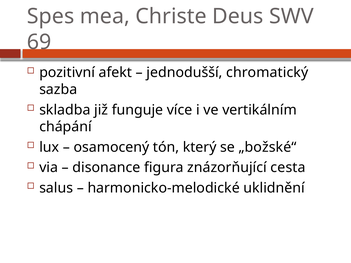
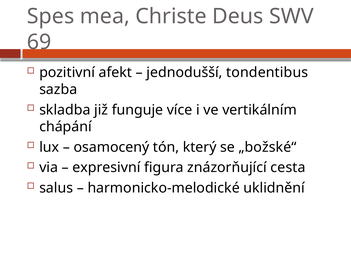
chromatický: chromatický -> tondentibus (267, 73)
disonance: disonance -> expresivní (106, 168)
